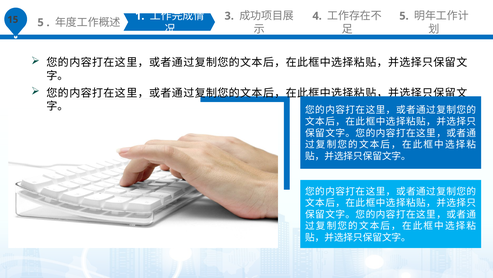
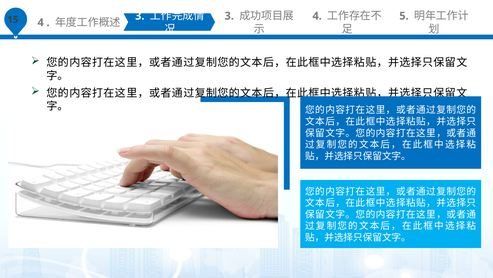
5: 5 -> 4 (41, 22)
1: 1 -> 3 (140, 16)
